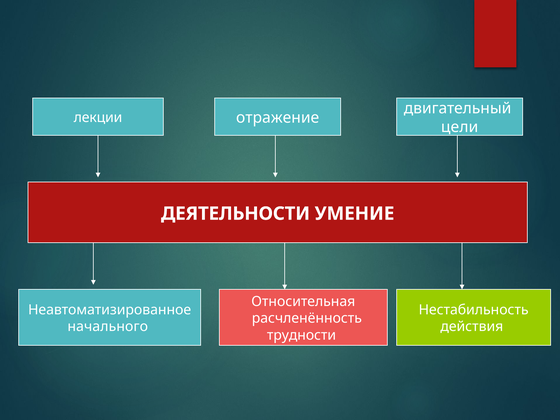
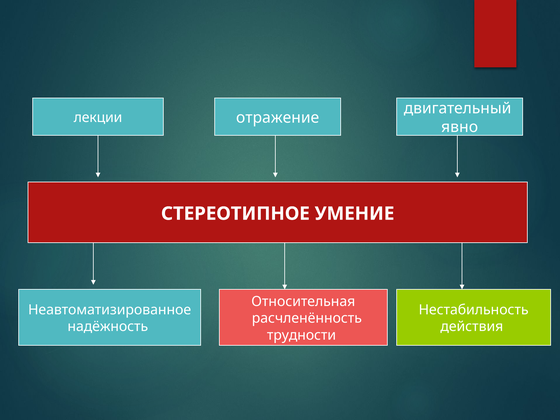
цели: цели -> явно (460, 127)
ДЕЯТЕЛЬНОСТИ: ДЕЯТЕЛЬНОСТИ -> СТЕРЕОТИПНОЕ (235, 214)
начального: начального -> надёжность (108, 327)
